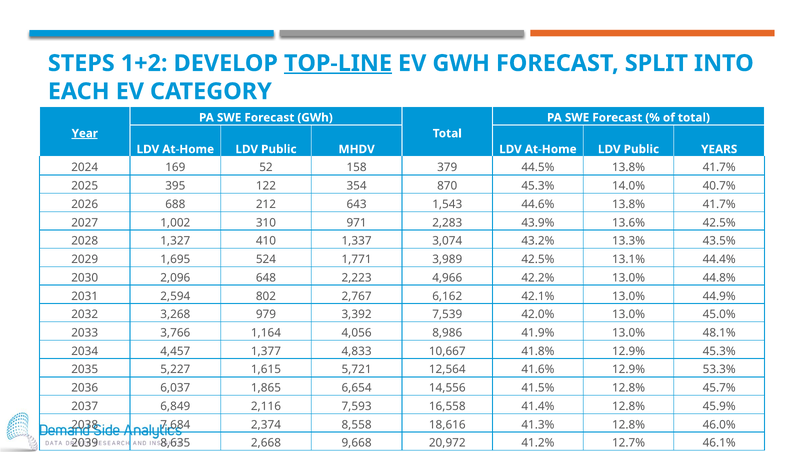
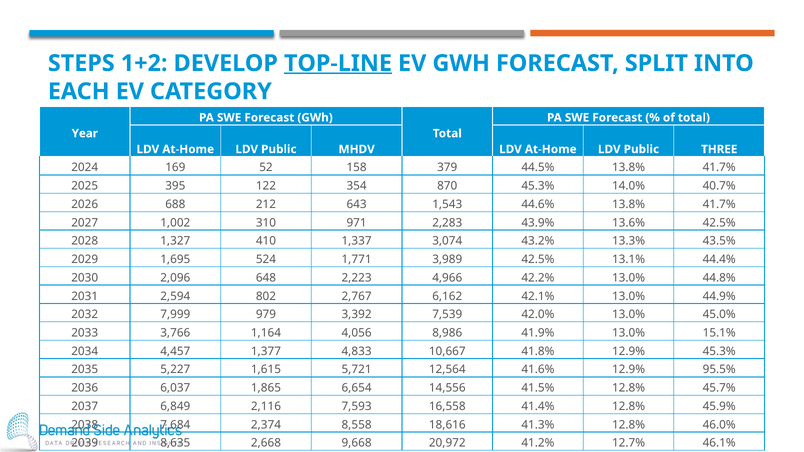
Year underline: present -> none (85, 133)
YEARS: YEARS -> THREE (719, 149)
3,268: 3,268 -> 7,999 (175, 315)
48.1%: 48.1% -> 15.1% (719, 333)
53.3%: 53.3% -> 95.5% (719, 370)
